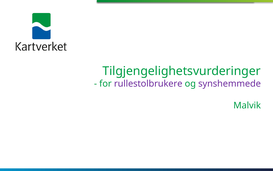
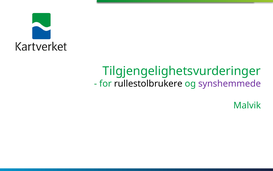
rullestolbrukere colour: purple -> black (148, 83)
